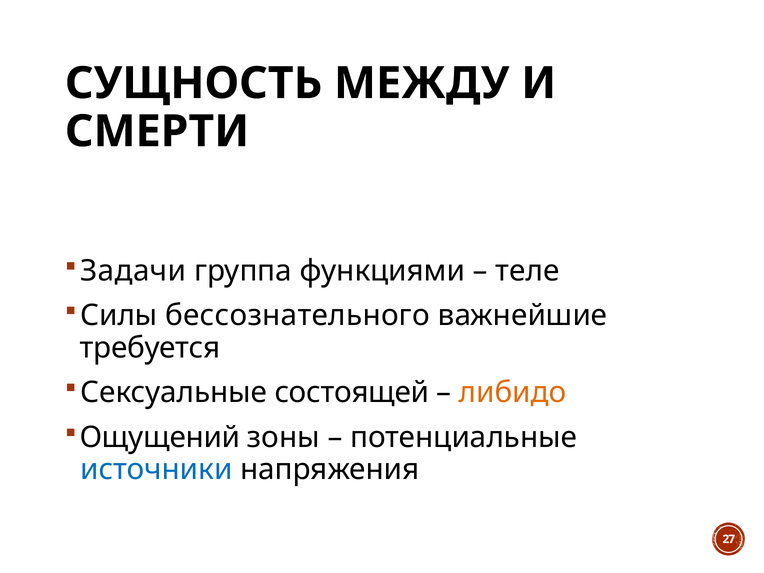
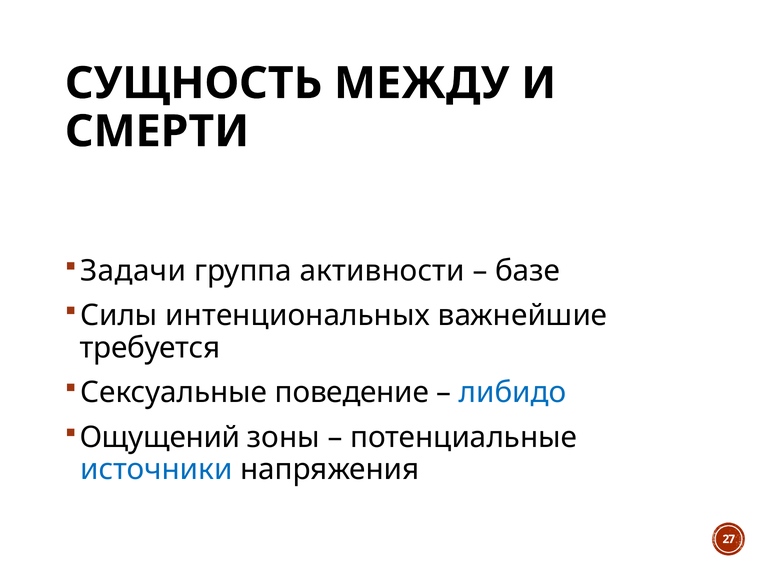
функциями: функциями -> активности (382, 271)
теле: теле -> базе (528, 271)
бессознательного: бессознательного -> интенциональных (298, 316)
состоящей: состоящей -> поведение (352, 393)
либидо colour: orange -> blue (513, 393)
